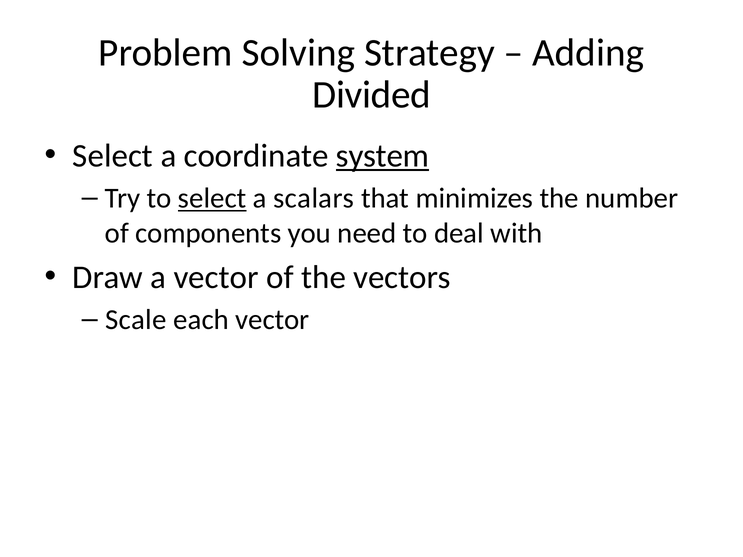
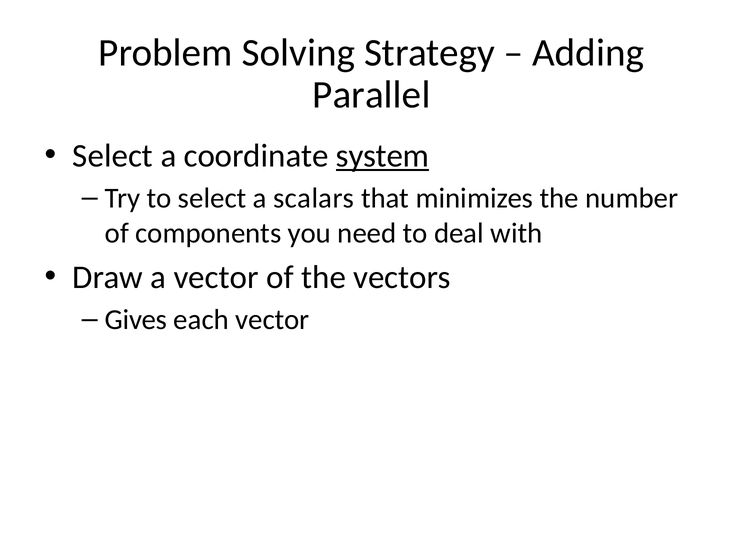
Divided: Divided -> Parallel (371, 95)
select underline: present -> none (212, 199)
Scale: Scale -> Gives (136, 320)
